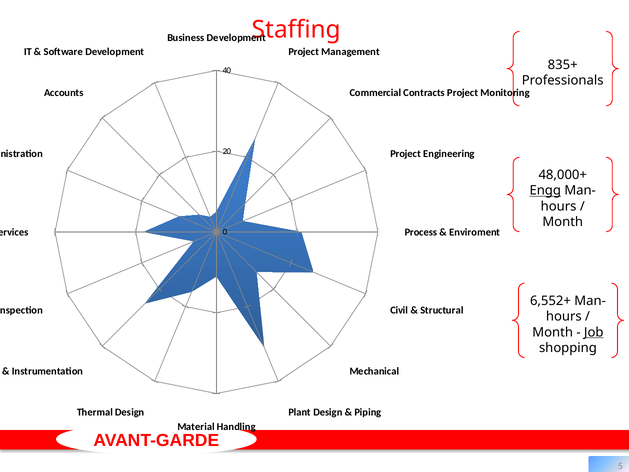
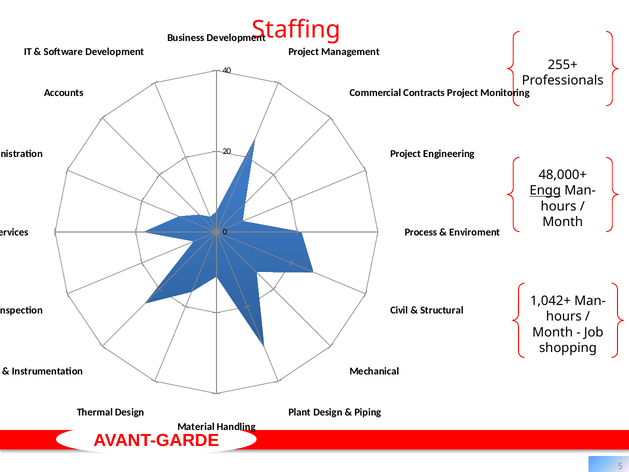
835+: 835+ -> 255+ (563, 65)
6,552+: 6,552+ -> 1,042+ (550, 301)
Job underline: present -> none (594, 332)
